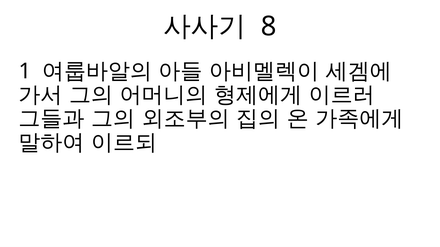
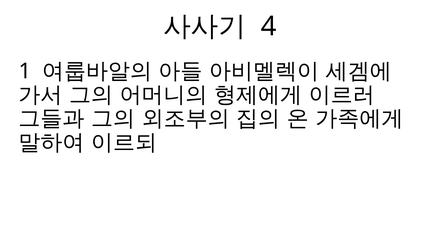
8: 8 -> 4 (269, 26)
